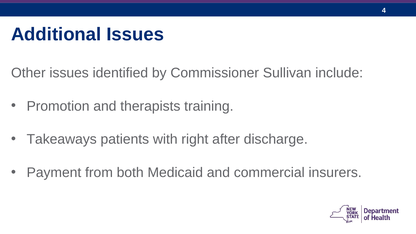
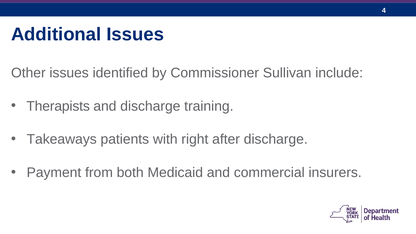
Promotion: Promotion -> Therapists (58, 106)
and therapists: therapists -> discharge (150, 106)
